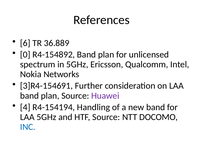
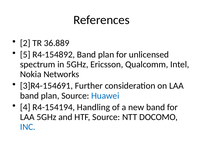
6: 6 -> 2 (25, 43)
0: 0 -> 5 (25, 55)
Huawei colour: purple -> blue (105, 96)
